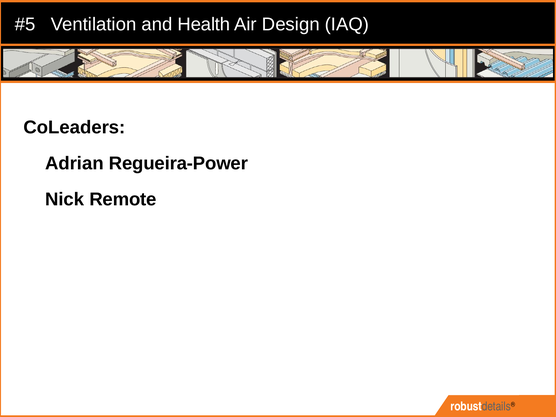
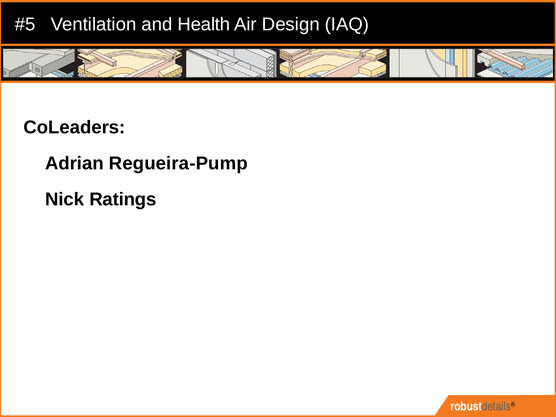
Regueira-Power: Regueira-Power -> Regueira-Pump (178, 163)
Remote: Remote -> Ratings (123, 200)
